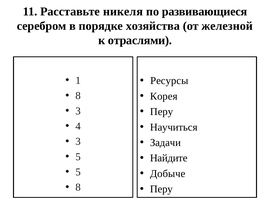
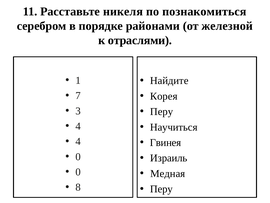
развивающиеся: развивающиеся -> познакомиться (204, 11)
хозяйства: хозяйства -> районами (153, 26)
Ресурсы: Ресурсы -> Найдите (169, 80)
8: 8 -> 7 (78, 95)
3: 3 -> 4 (78, 141)
Задачи: Задачи -> Гвинея (166, 142)
5: 5 -> 0 (78, 156)
Найдите: Найдите -> Израиль (169, 158)
5: 5 -> 0 (78, 172)
Добыче: Добыче -> Медная (168, 173)
